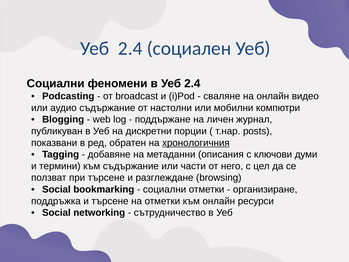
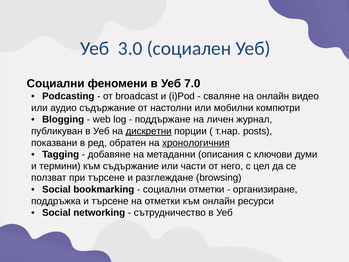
2.4: 2.4 -> 3.0 (130, 48)
в Уеб 2.4: 2.4 -> 7.0 (192, 83)
дискретни underline: none -> present (149, 131)
